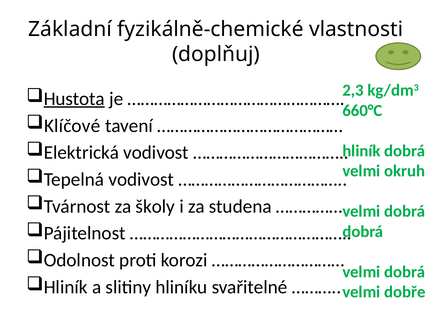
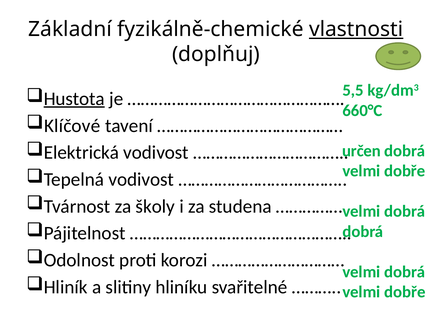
vlastnosti underline: none -> present (356, 29)
2,3: 2,3 -> 5,5 (353, 90)
hliník: hliník -> určen (361, 151)
okruh: okruh -> dobře (405, 171)
